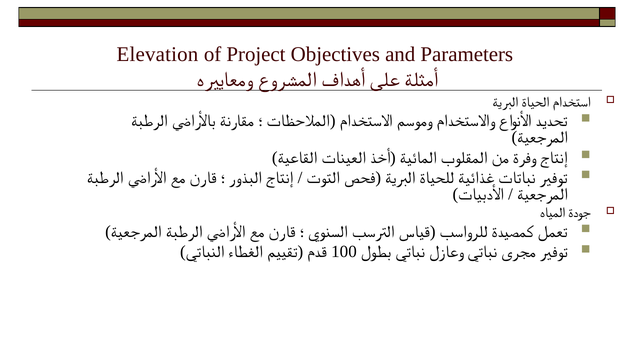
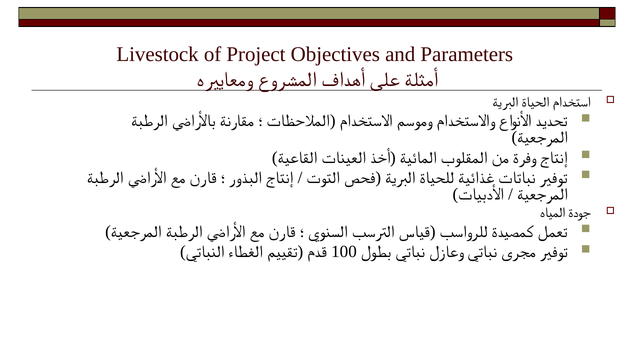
Elevation: Elevation -> Livestock (158, 54)
